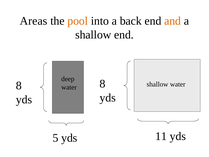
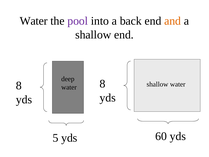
Areas: Areas -> Water (34, 21)
pool colour: orange -> purple (78, 21)
11: 11 -> 60 (161, 136)
